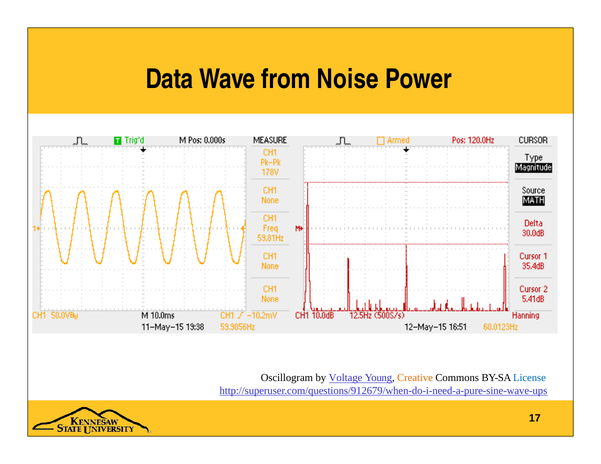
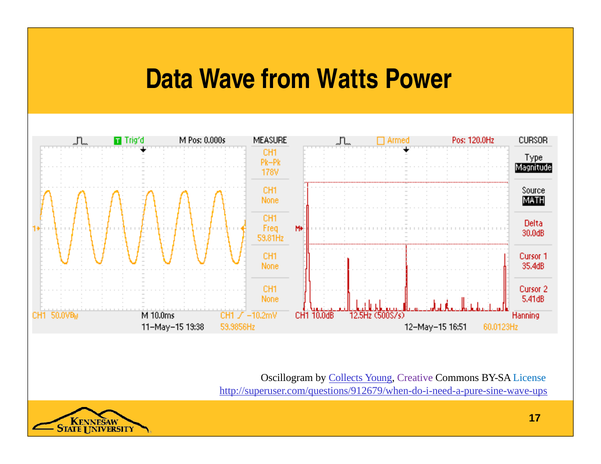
Noise: Noise -> Watts (348, 79)
Voltage: Voltage -> Collects (346, 378)
Creative colour: orange -> purple (415, 378)
